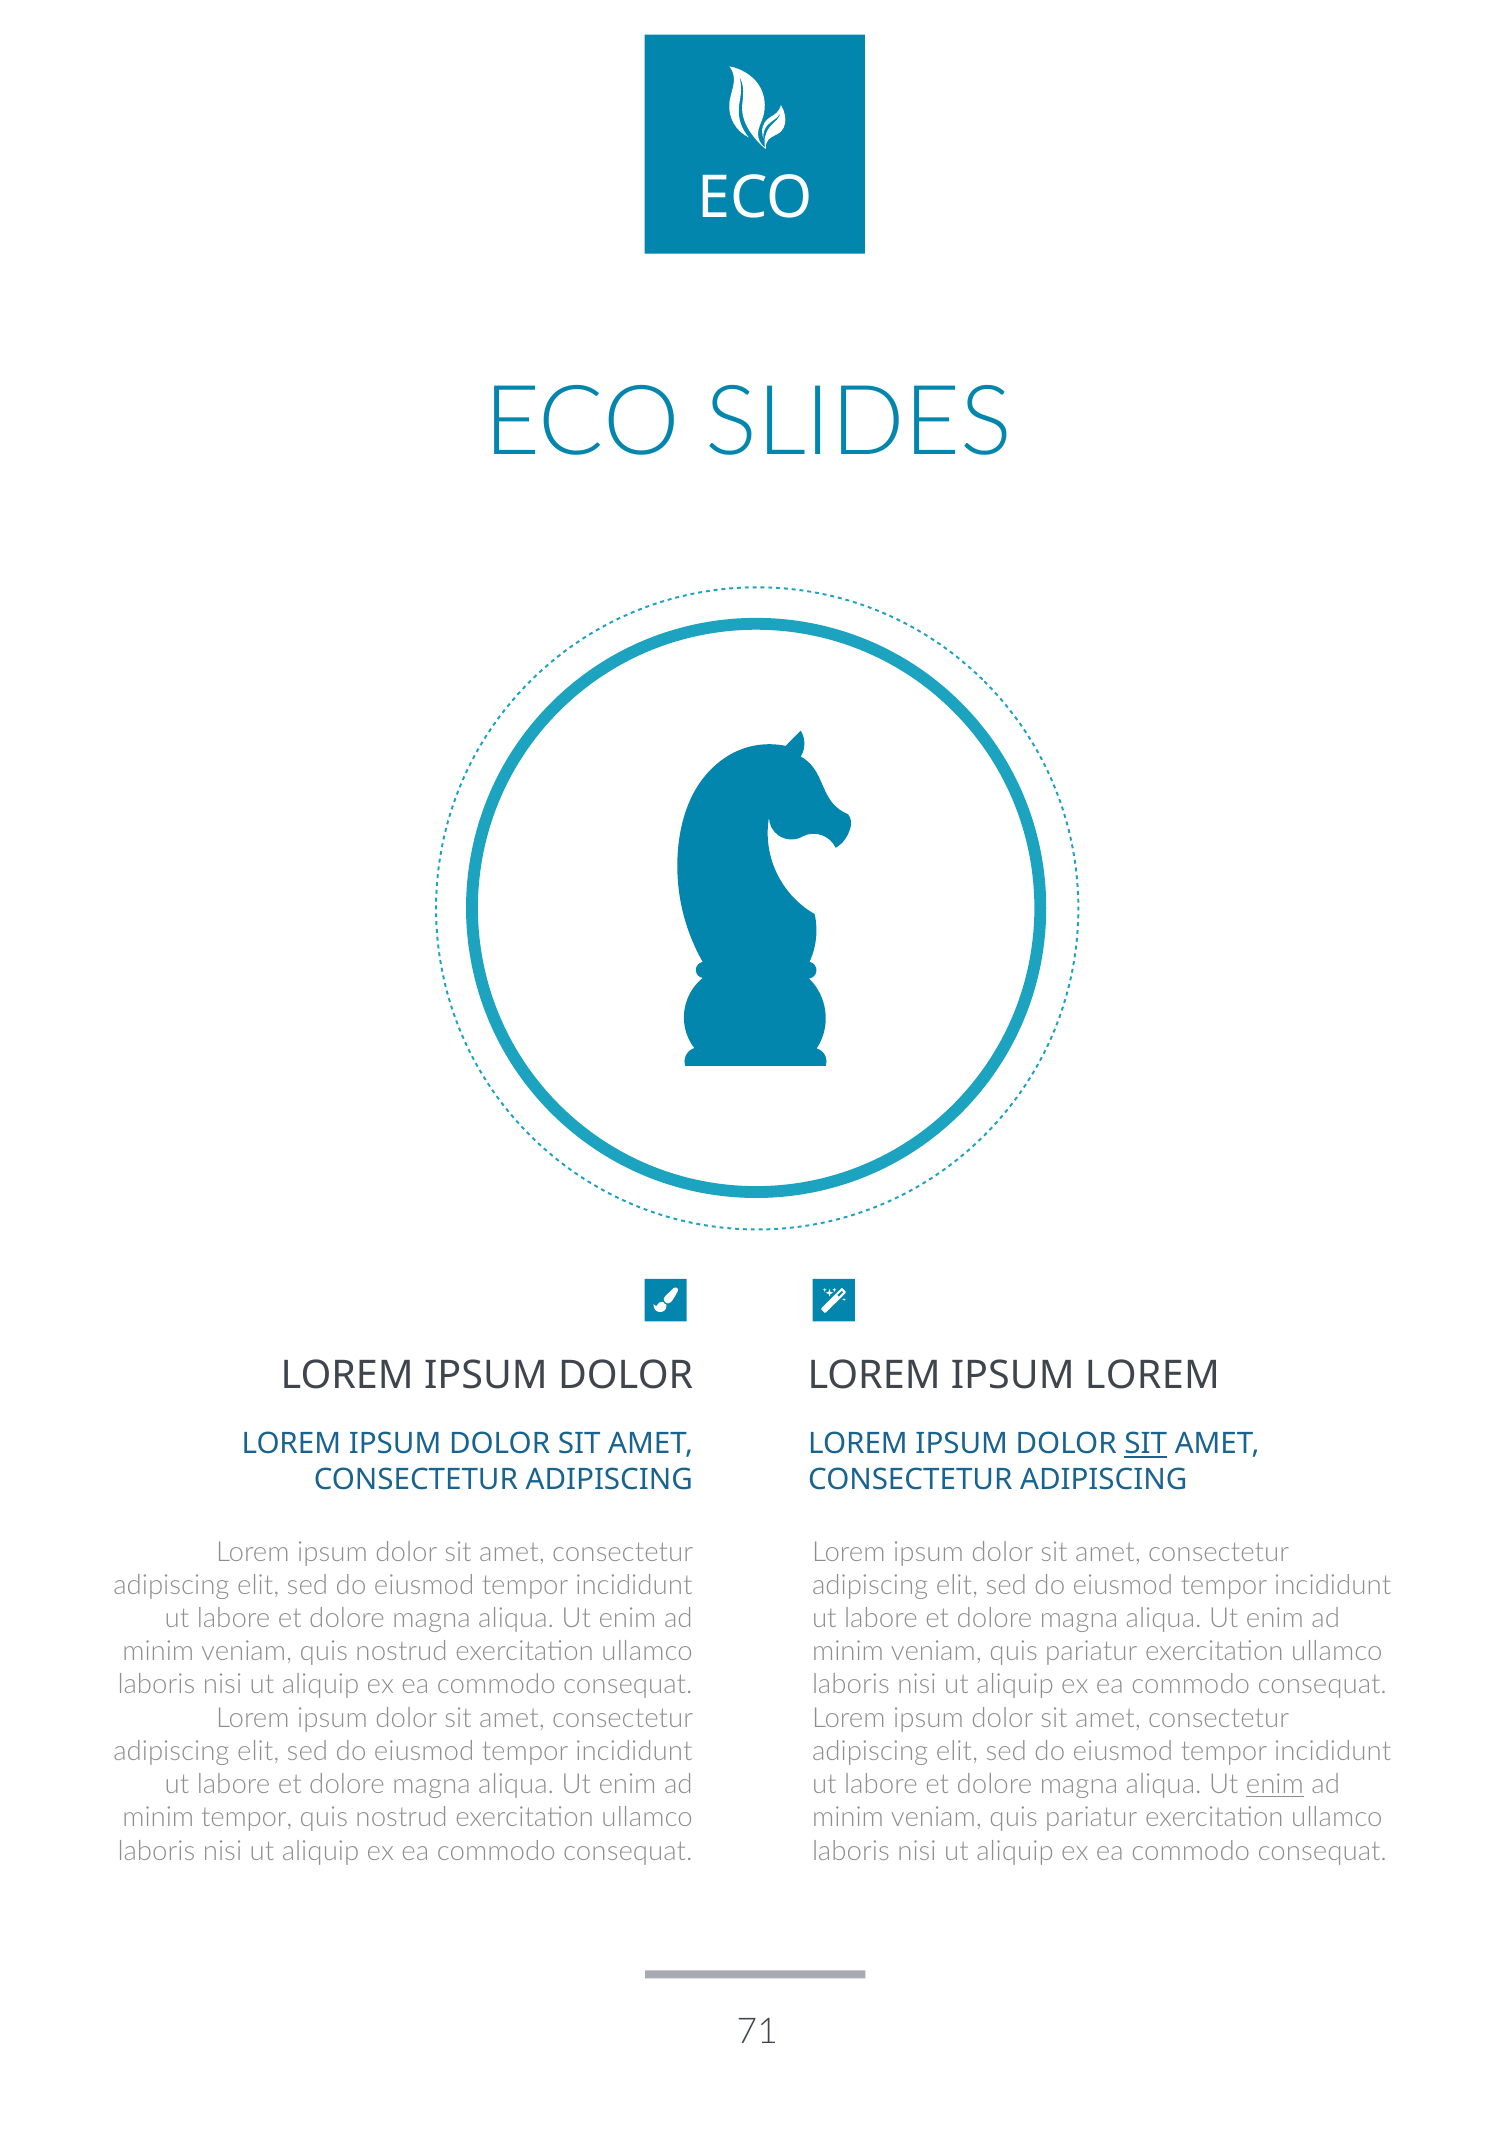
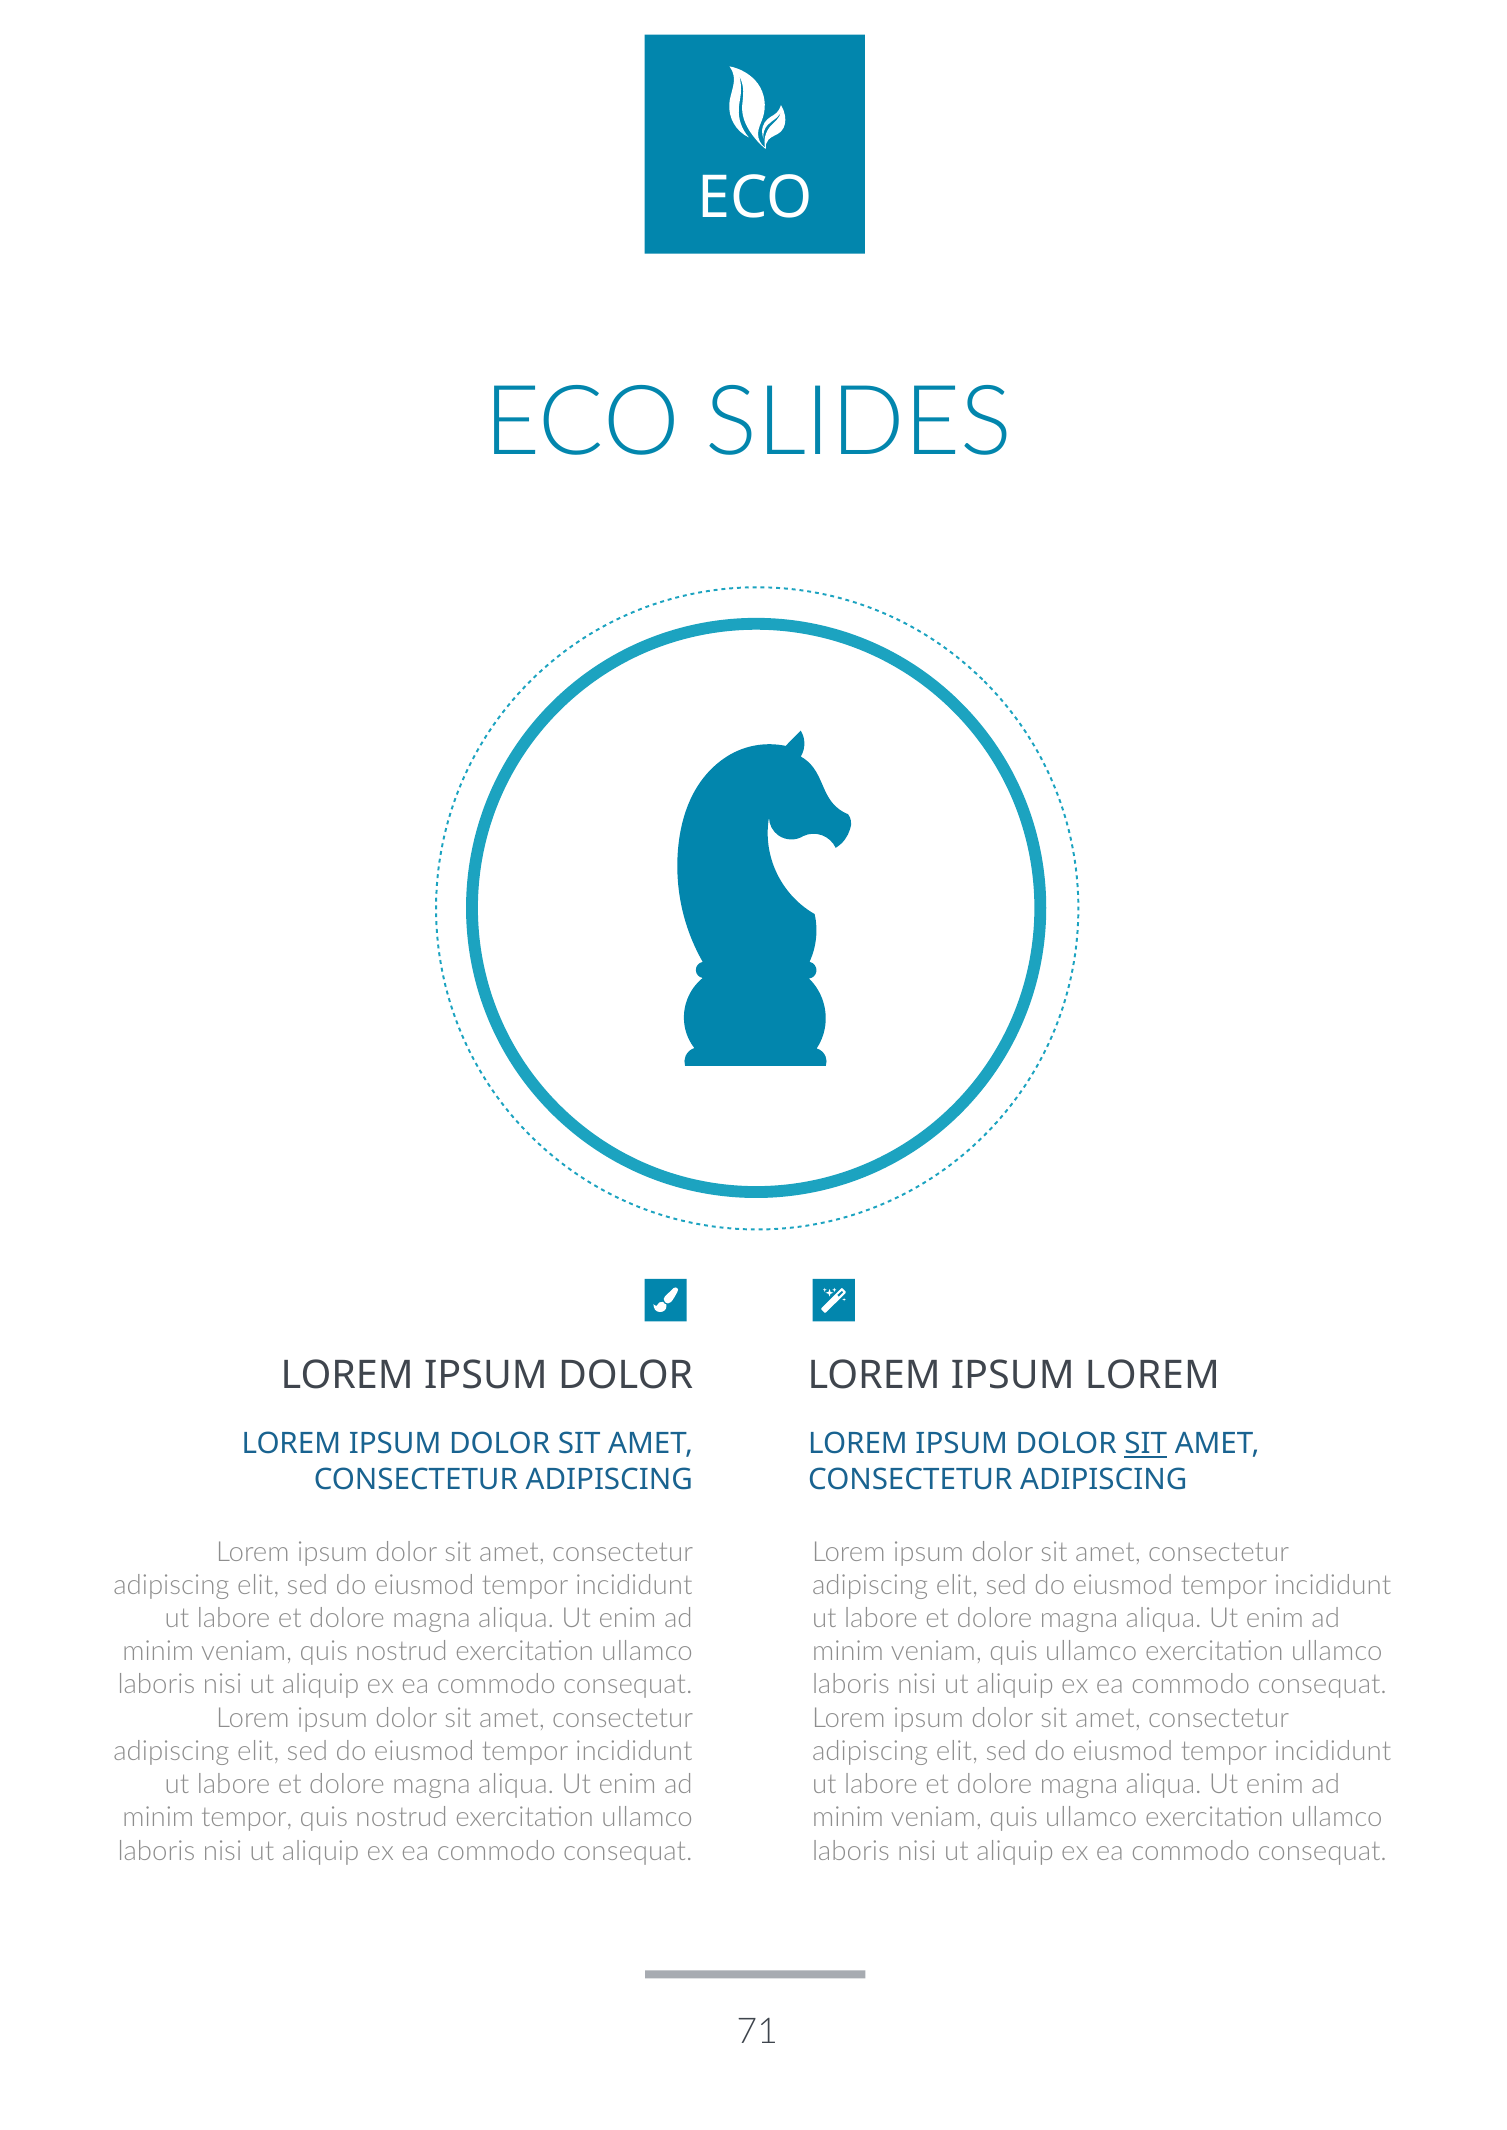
pariatur: pariatur -> ullamco (1091, 1652)
enim underline: present -> none (1275, 1785)
pariatur: pariatur -> ullamco (1091, 1818)
